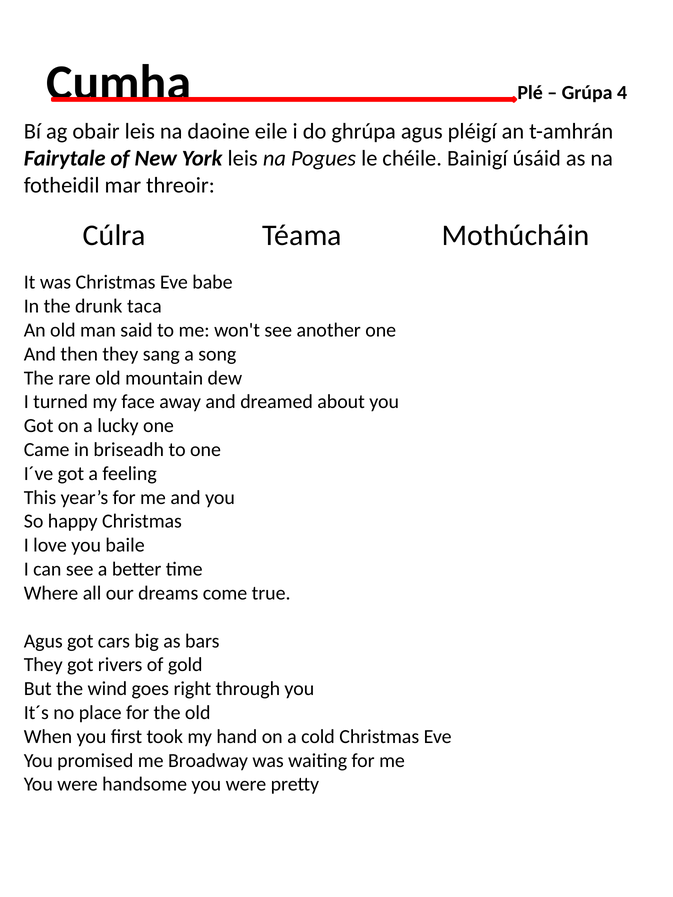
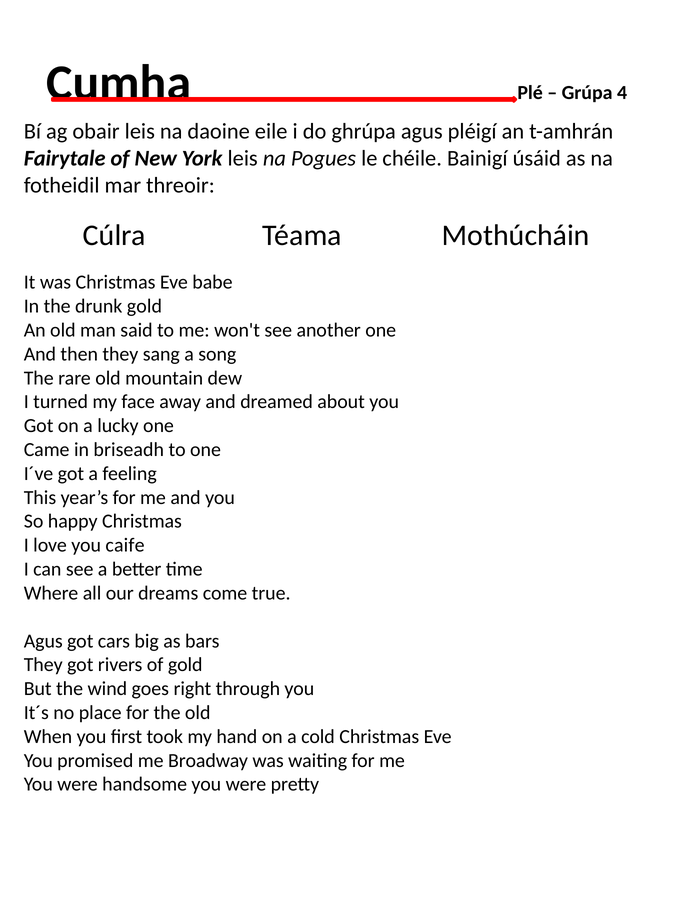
drunk taca: taca -> gold (144, 306)
baile: baile -> caife (125, 546)
